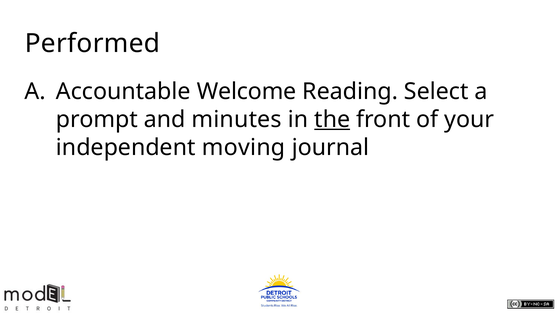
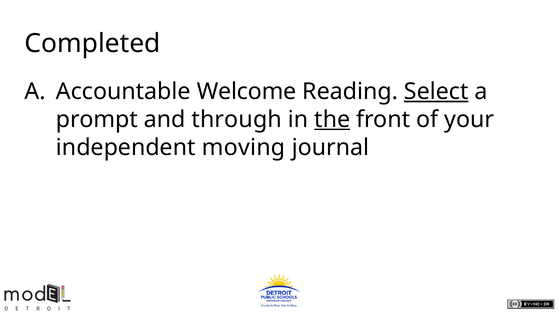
Performed: Performed -> Completed (93, 44)
Select underline: none -> present (436, 91)
minutes: minutes -> through (237, 119)
